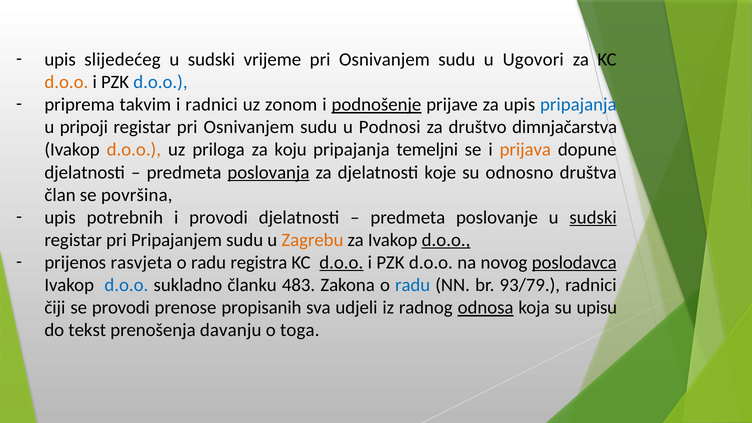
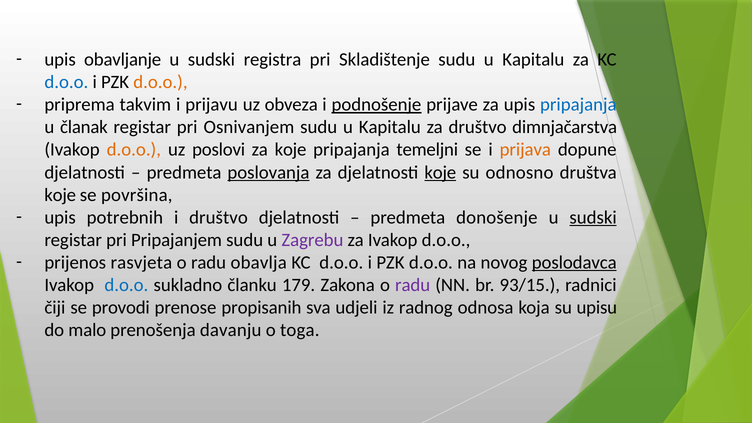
slijedećeg: slijedećeg -> obavljanje (123, 60)
vrijeme: vrijeme -> registra (272, 60)
Osnivanjem: Osnivanjem -> Skladištenje (384, 60)
Ugovori: Ugovori -> Kapitalu (533, 60)
d.o.o colour: orange -> blue (66, 82)
d.o.o colour: blue -> orange (160, 82)
i radnici: radnici -> prijavu (212, 105)
zonom: zonom -> obveza (291, 105)
pripoji: pripoji -> članak (84, 127)
Podnosi: Podnosi -> Kapitalu (390, 127)
priloga: priloga -> poslovi (219, 150)
za koju: koju -> koje (291, 150)
koje underline: none -> present (440, 172)
član: član -> koje (60, 195)
i provodi: provodi -> društvo (218, 217)
poslovanje: poslovanje -> donošenje (497, 217)
Zagrebu colour: orange -> purple (312, 240)
d.o.o underline: present -> none (446, 240)
registra: registra -> obavlja (259, 263)
d.o.o underline: present -> none (341, 263)
483: 483 -> 179 (299, 285)
radu colour: blue -> purple (413, 285)
93/79: 93/79 -> 93/15 (530, 285)
odnosa underline: present -> none (486, 308)
tekst: tekst -> malo (87, 330)
